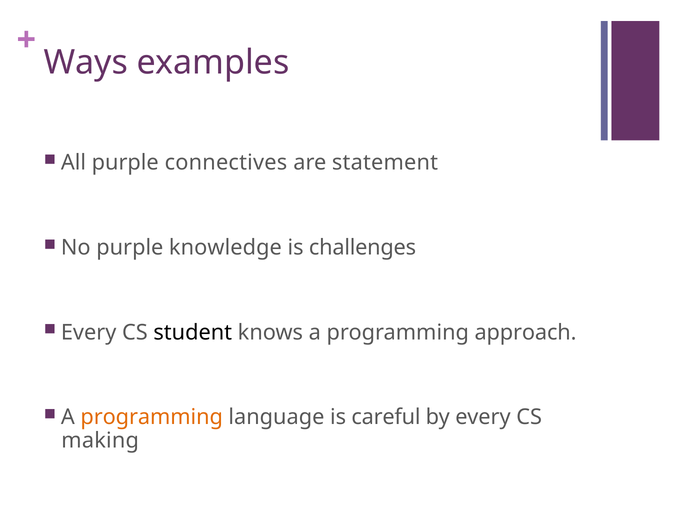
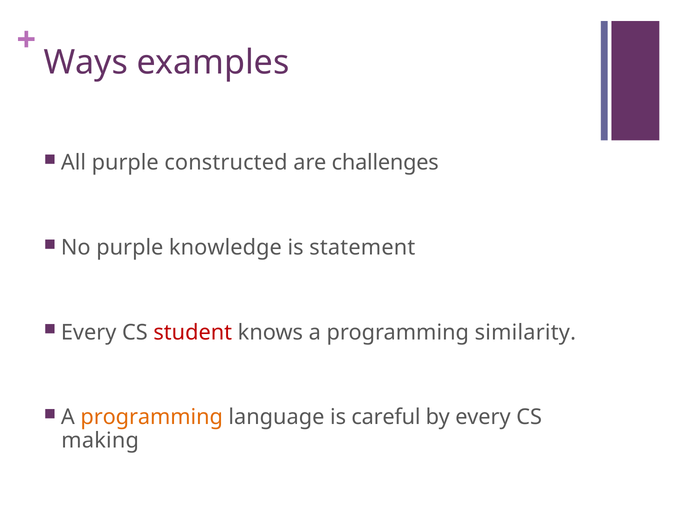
connectives: connectives -> constructed (226, 163)
statement: statement -> challenges (385, 163)
challenges: challenges -> statement (362, 247)
student colour: black -> red (193, 332)
approach: approach -> similarity (525, 332)
